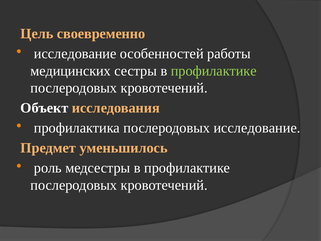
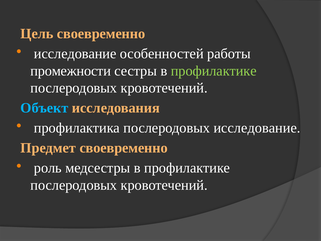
медицинских: медицинских -> промежности (71, 71)
Объект colour: white -> light blue (44, 108)
Предмет уменьшилось: уменьшилось -> своевременно (124, 148)
